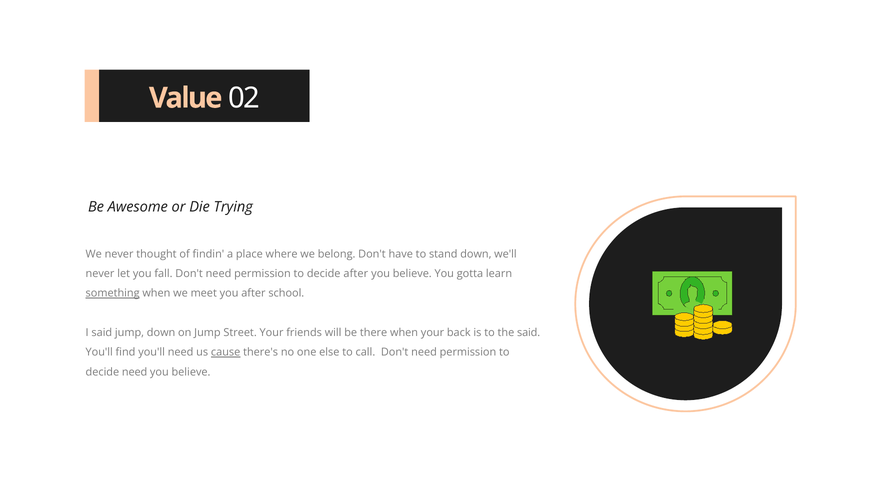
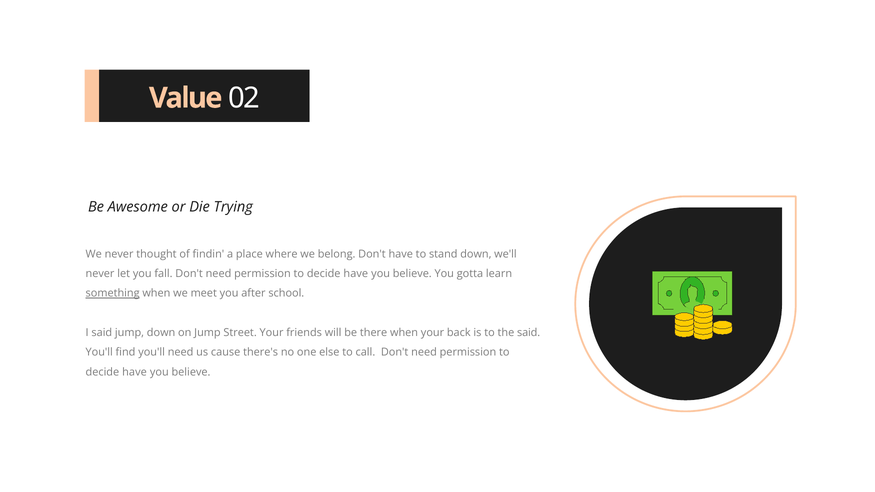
after: after -> have (356, 274)
cause underline: present -> none (226, 352)
need: need -> have (135, 372)
